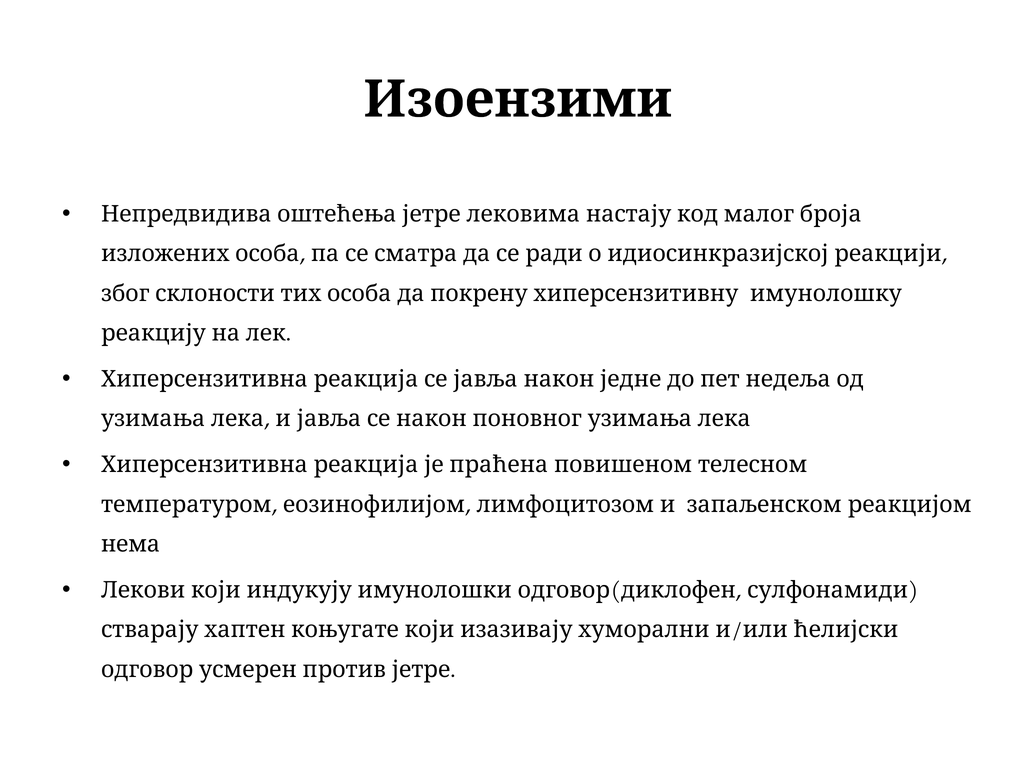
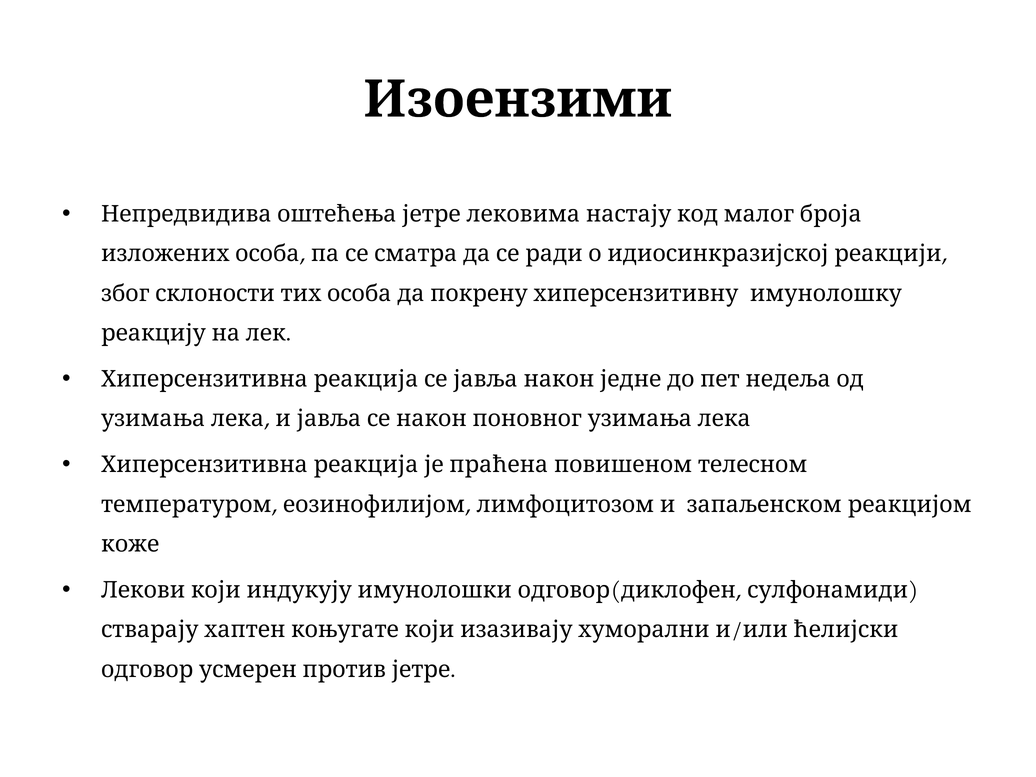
нема: нема -> коже (130, 544)
